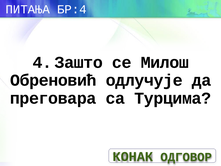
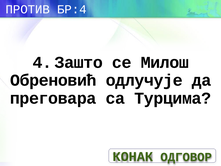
ПИТАЊА: ПИТАЊА -> ПРОТИВ (28, 9)
